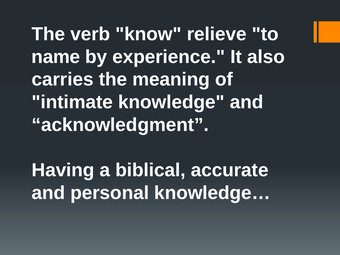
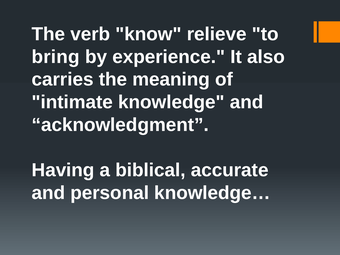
name: name -> bring (56, 57)
